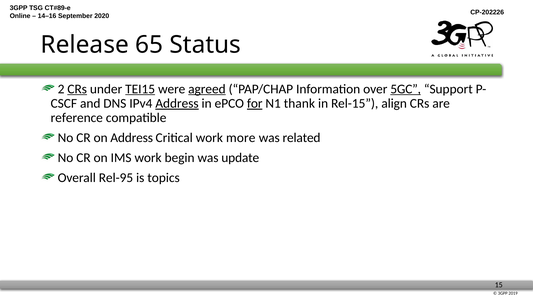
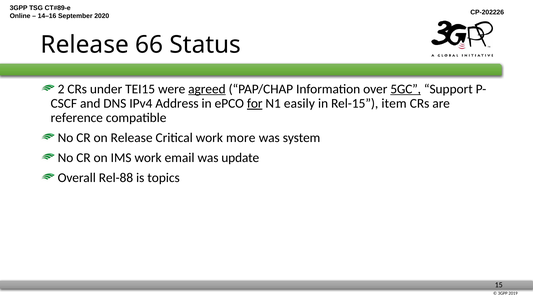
65: 65 -> 66 (149, 45)
CRs underline: present -> none (77, 89)
TEI15 underline: present -> none (140, 89)
Address underline: present -> none (177, 103)
thank: thank -> easily (299, 103)
align: align -> item (394, 103)
on Address: Address -> Release (132, 138)
related: related -> system (302, 138)
begin: begin -> email (180, 158)
Rel-95: Rel-95 -> Rel-88 (116, 178)
